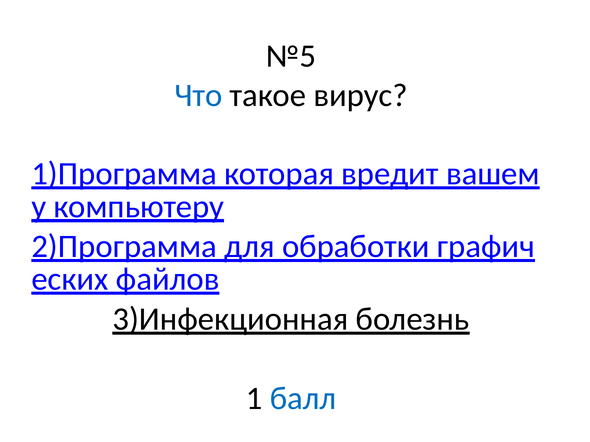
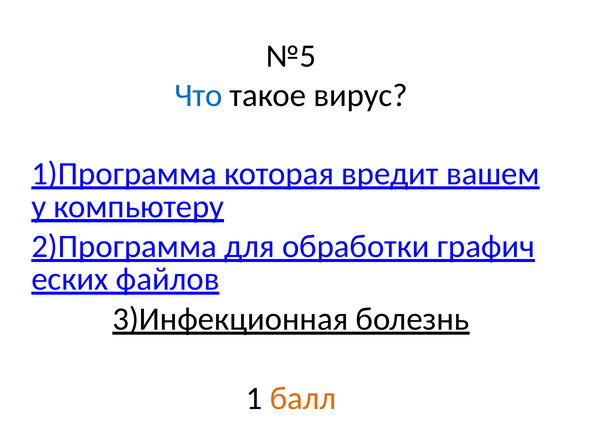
балл colour: blue -> orange (303, 399)
